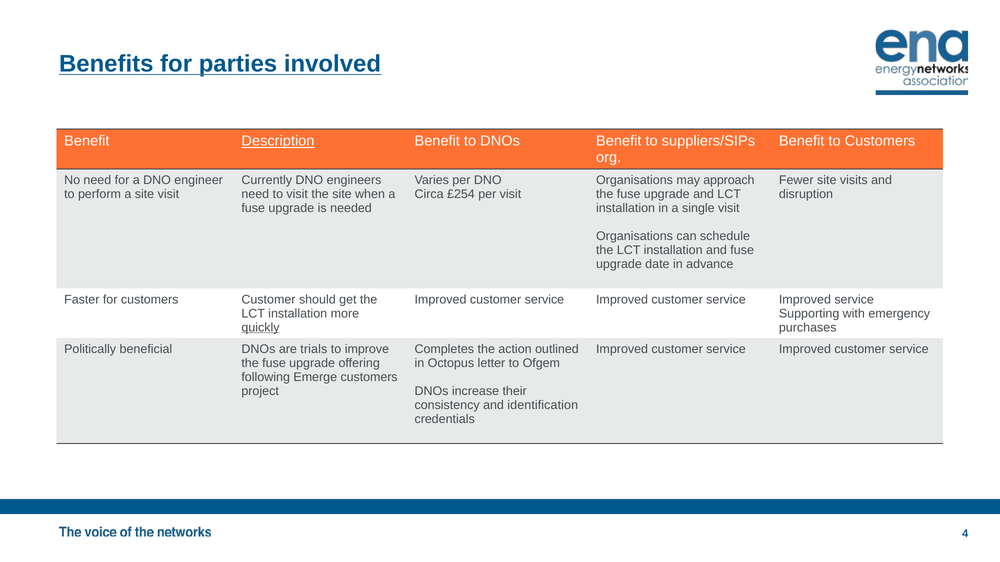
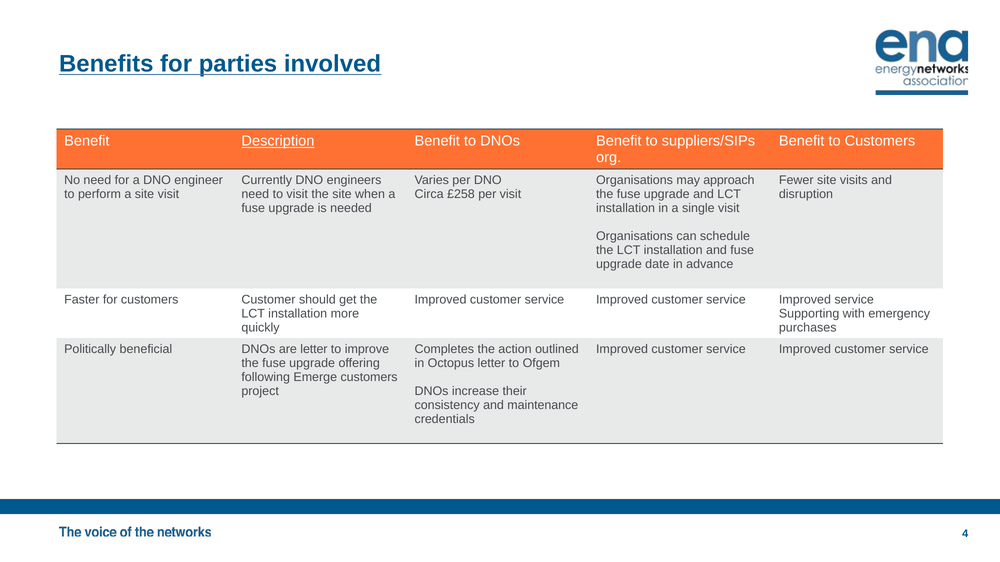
£254: £254 -> £258 (461, 194)
quickly underline: present -> none (261, 328)
are trials: trials -> letter (314, 349)
identification: identification -> maintenance (543, 405)
